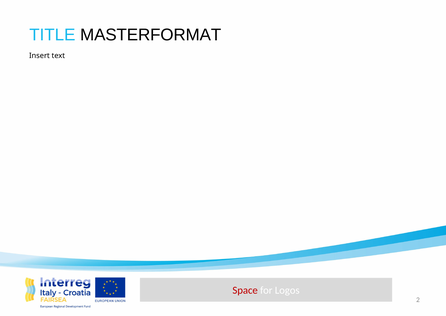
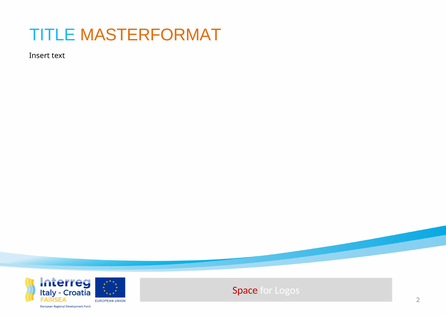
MASTERFORMAT colour: black -> orange (151, 35)
